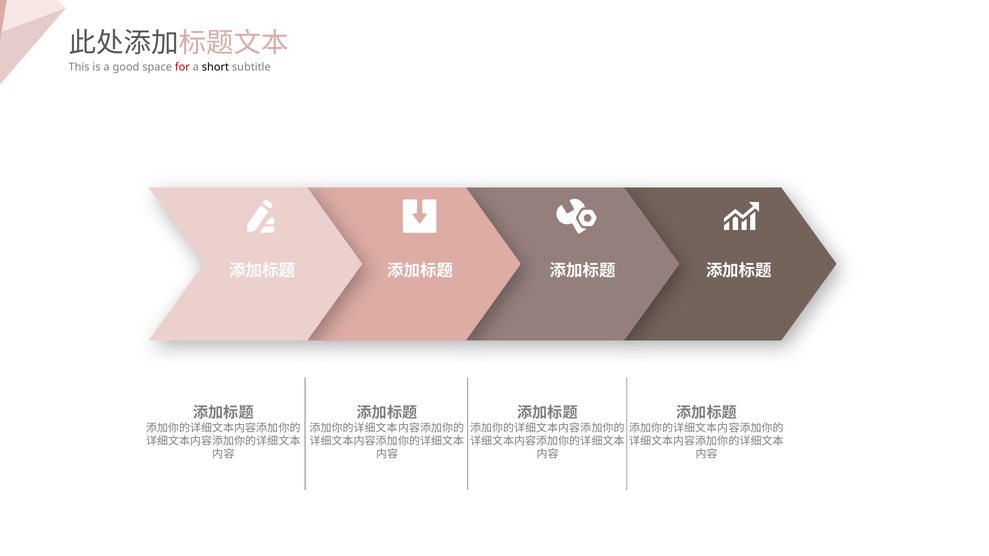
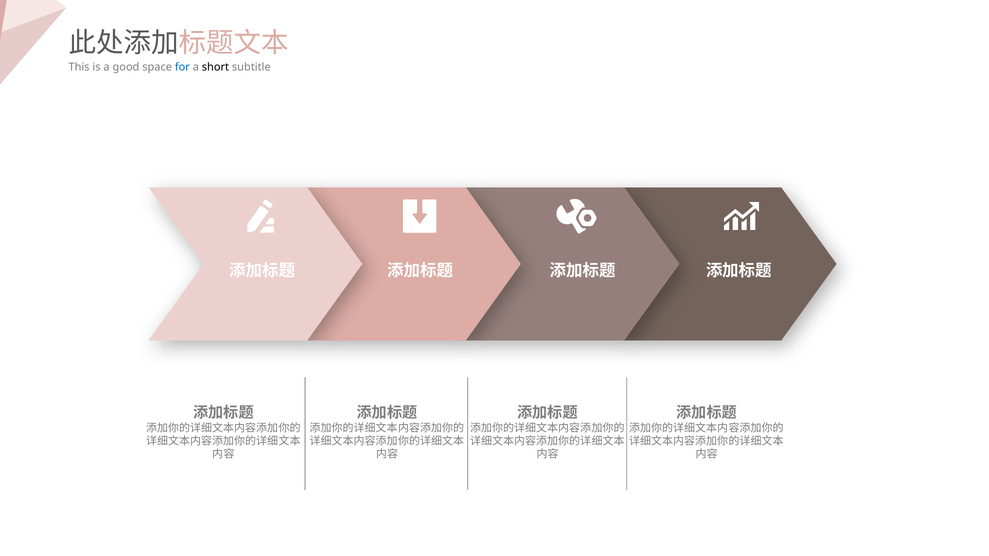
for colour: red -> blue (182, 67)
